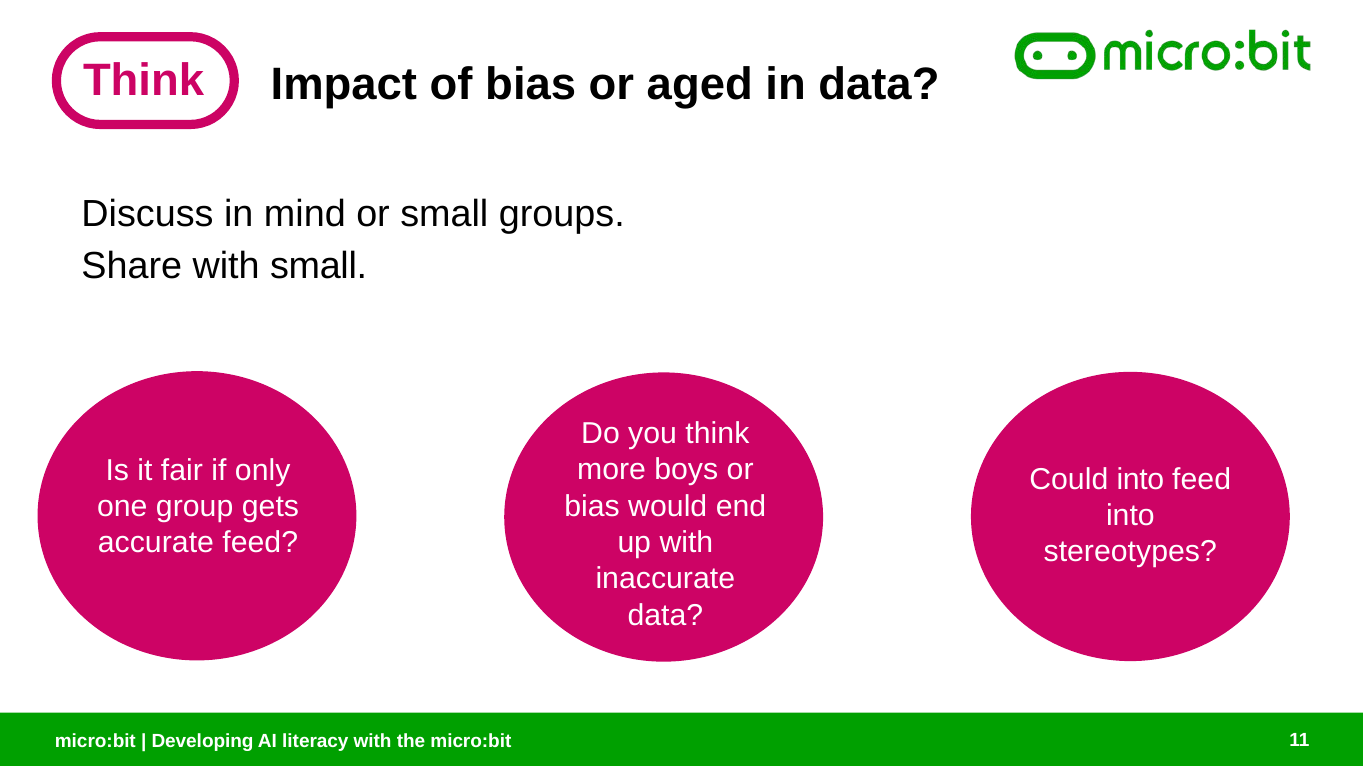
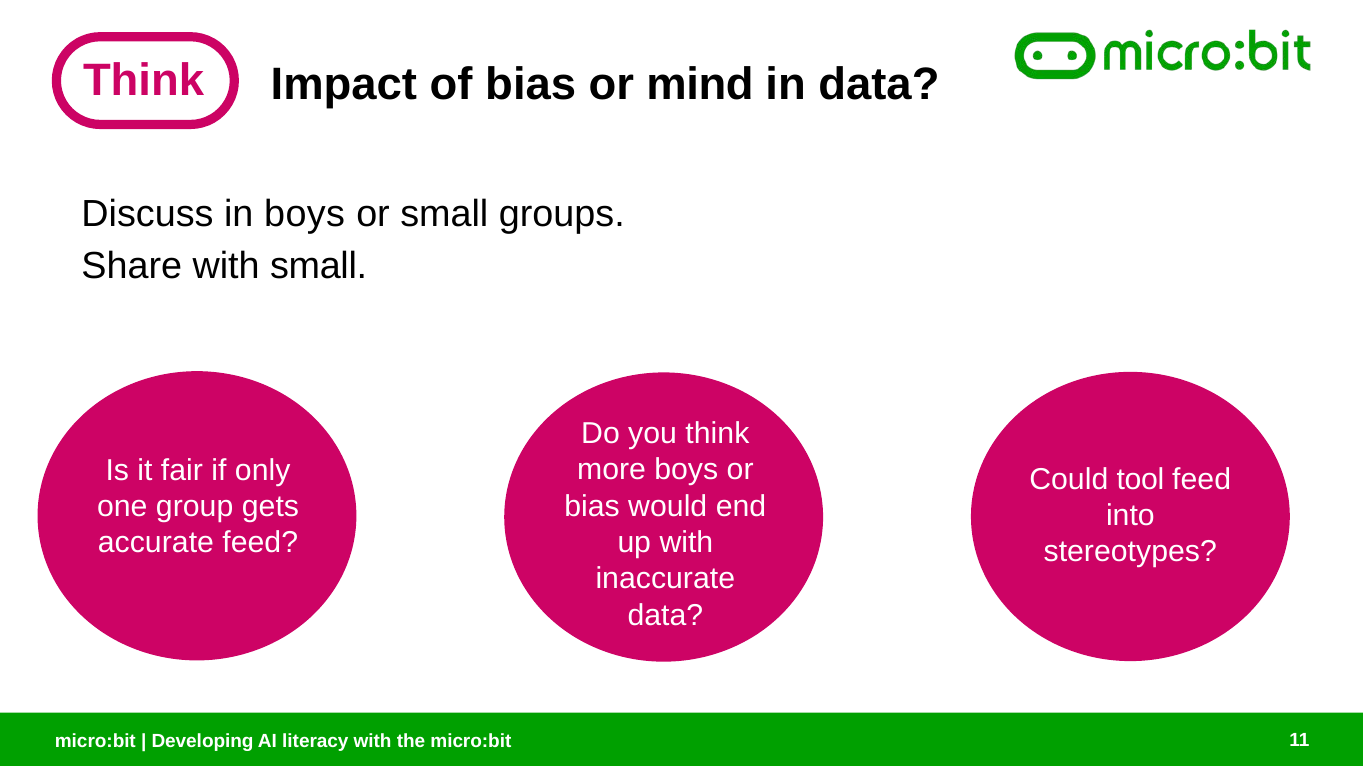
aged: aged -> mind (700, 84)
in mind: mind -> boys (305, 214)
Could into: into -> tool (1140, 480)
